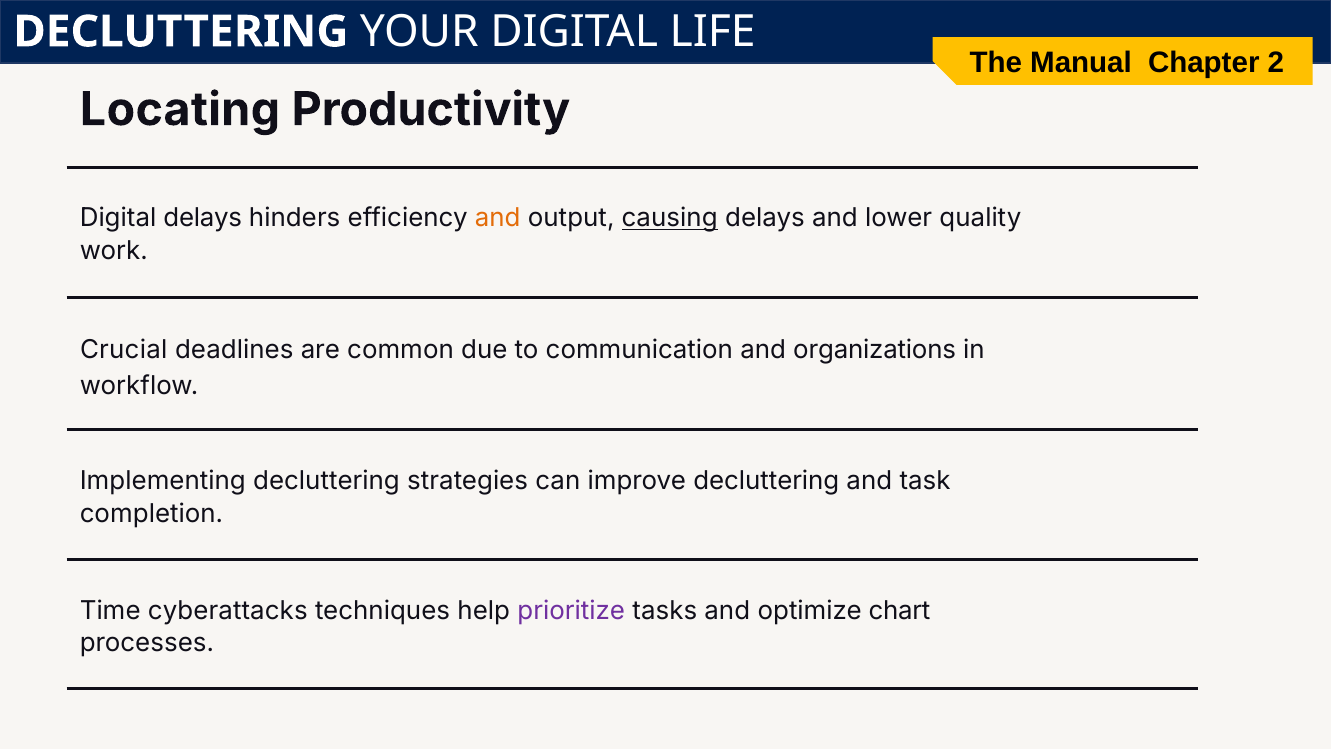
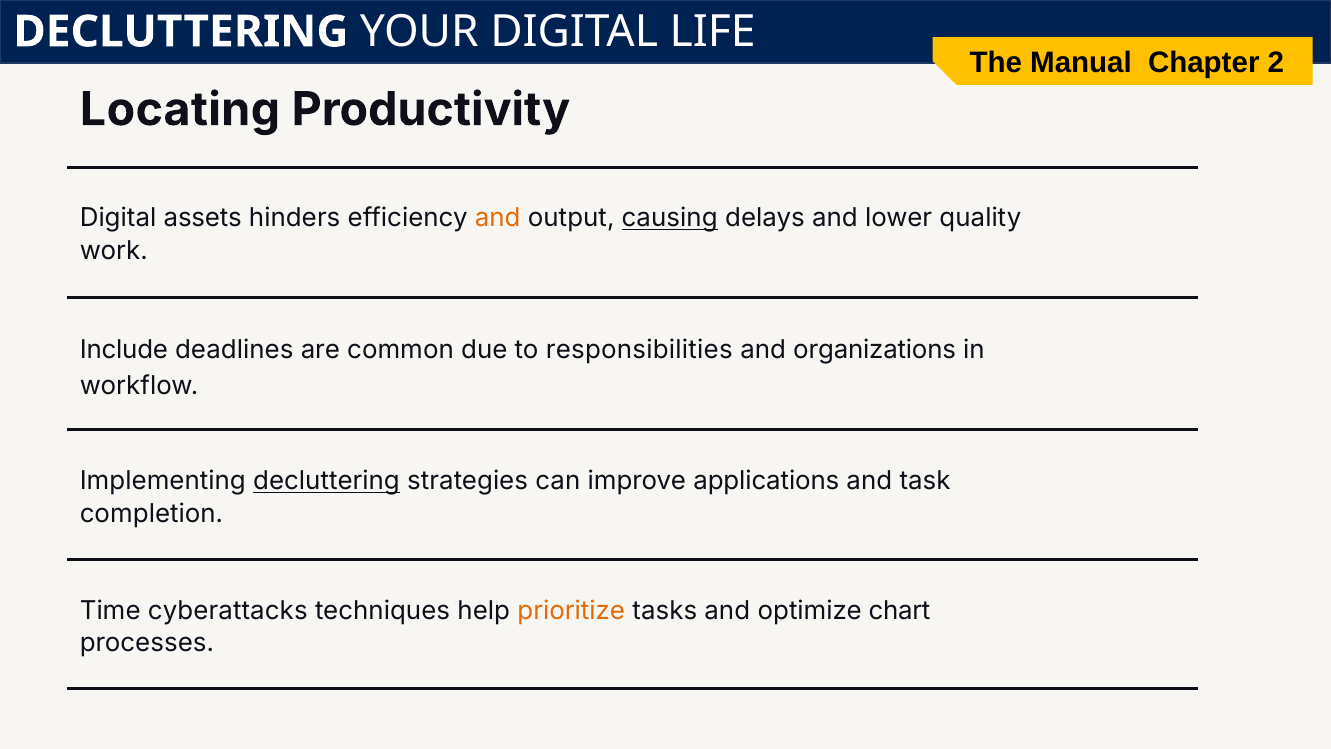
Digital delays: delays -> assets (203, 218)
Crucial: Crucial -> Include (124, 350)
communication: communication -> responsibilities (639, 350)
decluttering underline: none -> present (327, 481)
improve decluttering: decluttering -> applications (766, 481)
prioritize colour: purple -> orange (571, 610)
